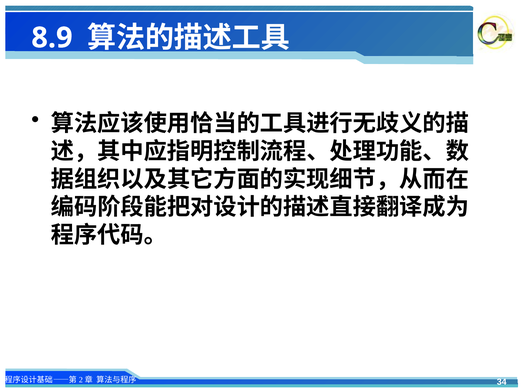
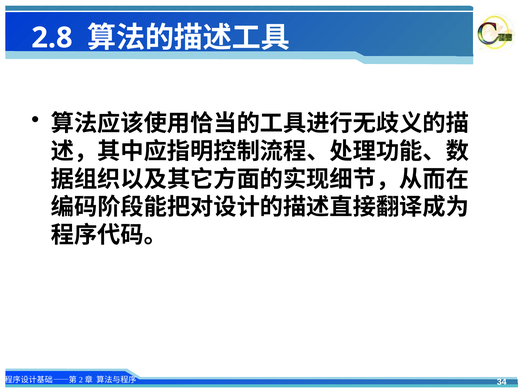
8.9: 8.9 -> 2.8 (52, 38)
